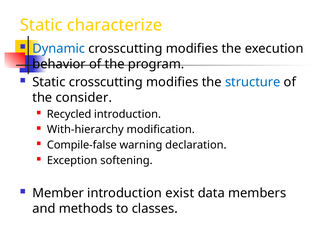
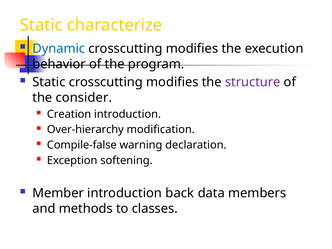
structure colour: blue -> purple (253, 82)
Recycled: Recycled -> Creation (69, 114)
With-hierarchy: With-hierarchy -> Over-hierarchy (85, 130)
exist: exist -> back (180, 193)
